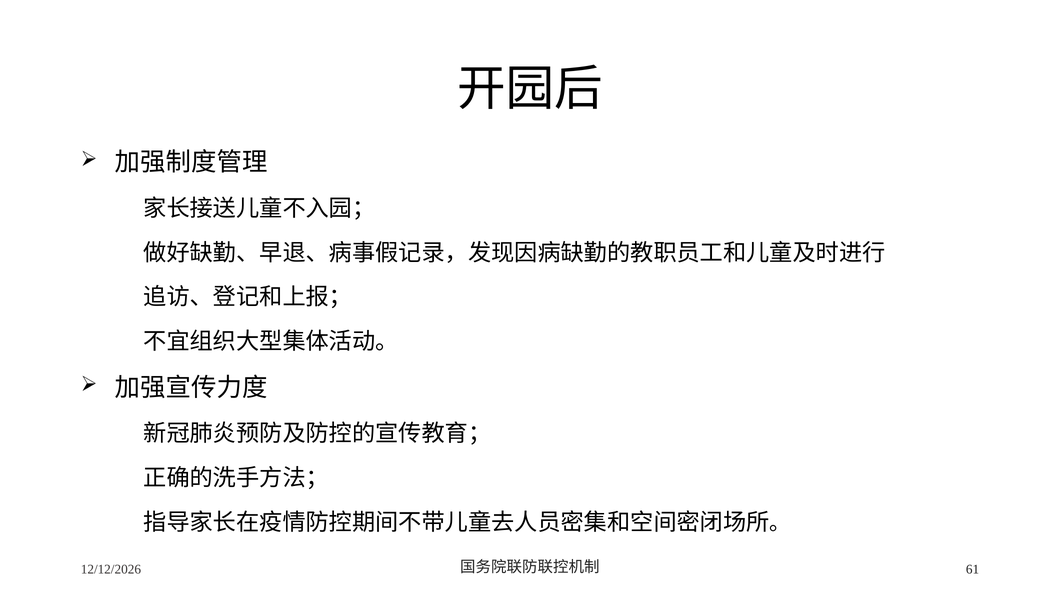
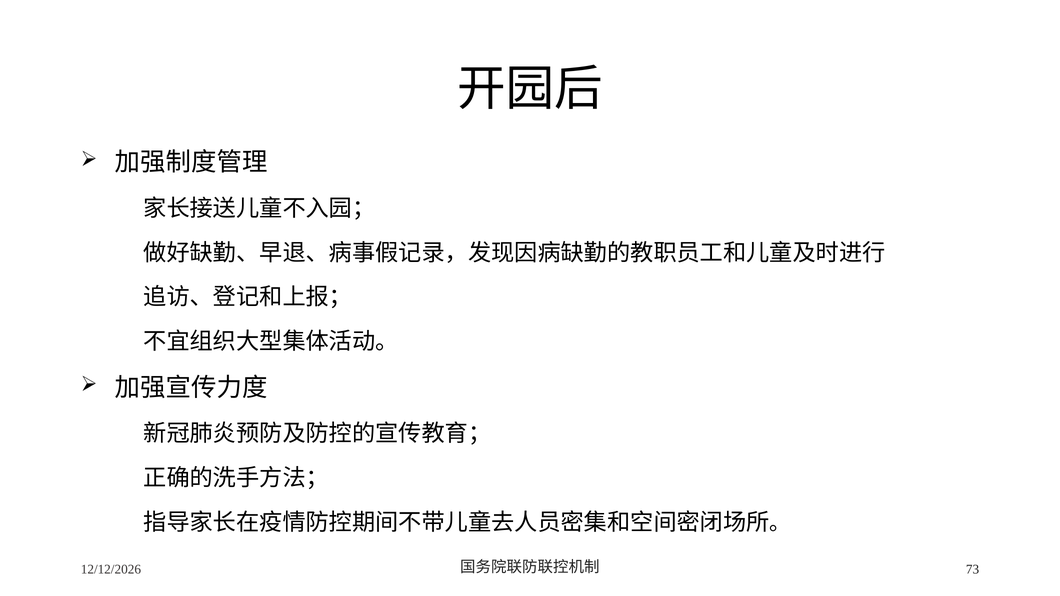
61: 61 -> 73 (973, 569)
